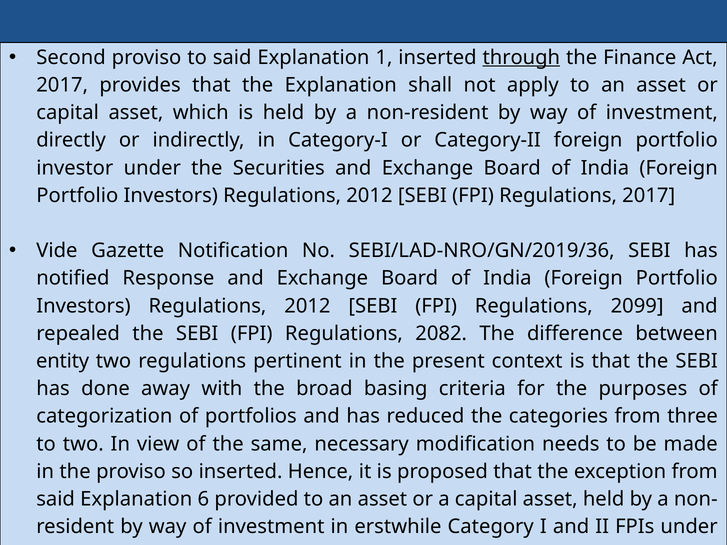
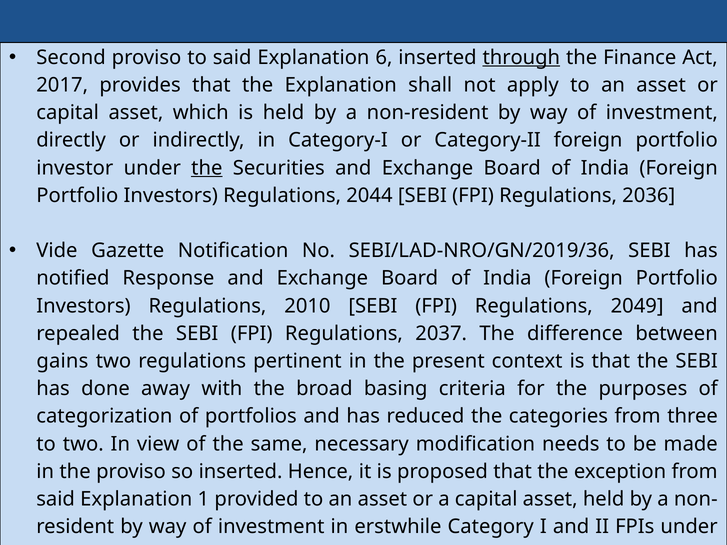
1: 1 -> 6 (384, 57)
the underline: none -> present (207, 168)
2012: 2012 -> 2044 (369, 196)
Regulations 2017: 2017 -> 2036 (649, 196)
2012: 2012 -> 2010 (307, 306)
2099: 2099 -> 2049 (637, 306)
2082: 2082 -> 2037 (441, 334)
entity: entity -> gains (62, 361)
6: 6 -> 1 (203, 499)
